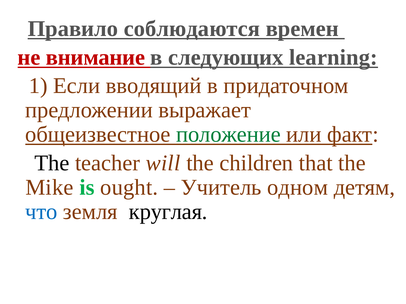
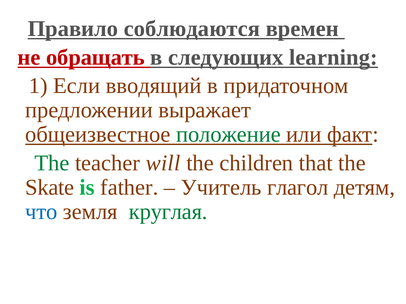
внимание: внимание -> обращать (95, 57)
The colour: black -> green (52, 163)
Mike: Mike -> Skate (50, 188)
ought: ought -> father (129, 188)
одном: одном -> глагол (298, 188)
круглая colour: black -> green (168, 212)
